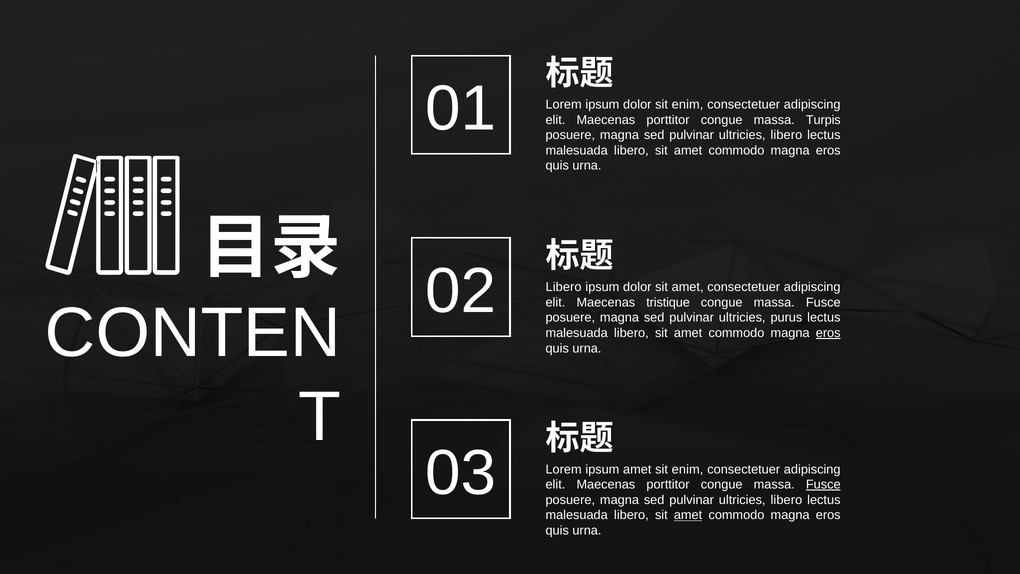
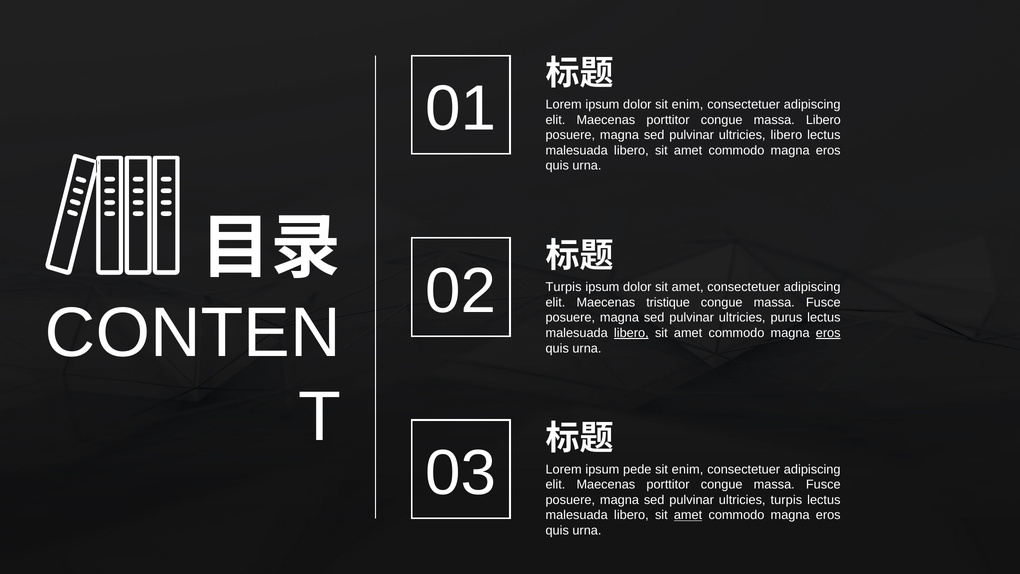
massa Turpis: Turpis -> Libero (823, 120)
Libero: Libero -> Turpis (564, 287)
libero underline: none -> present (631, 333)
ipsum amet: amet -> pede (637, 469)
Fusce underline: present -> none (823, 484)
libero: libero -> turpis (786, 500)
